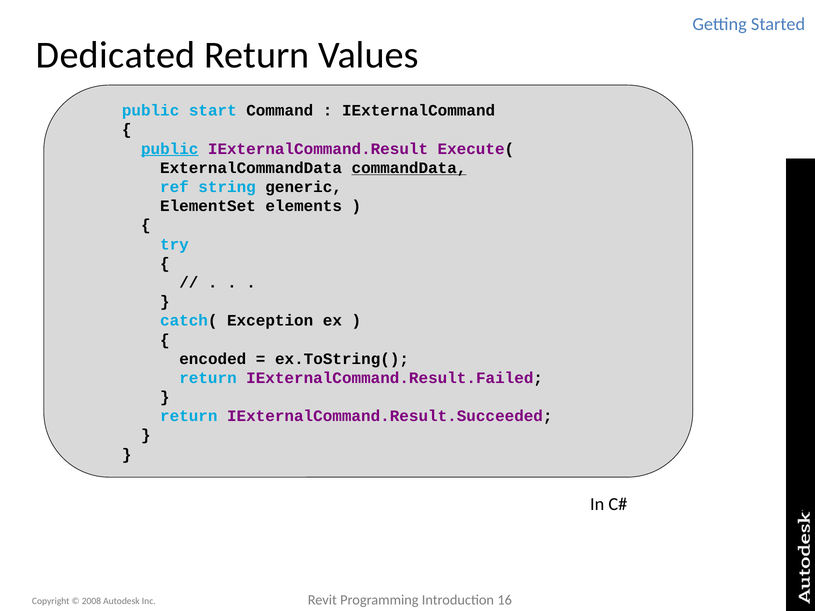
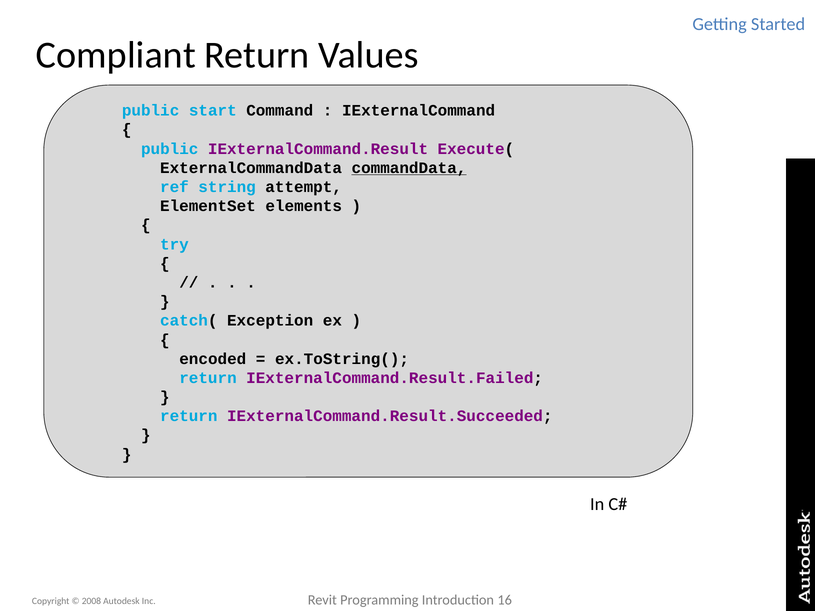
Dedicated: Dedicated -> Compliant (116, 55)
public underline: present -> none (170, 149)
generic: generic -> attempt (304, 187)
